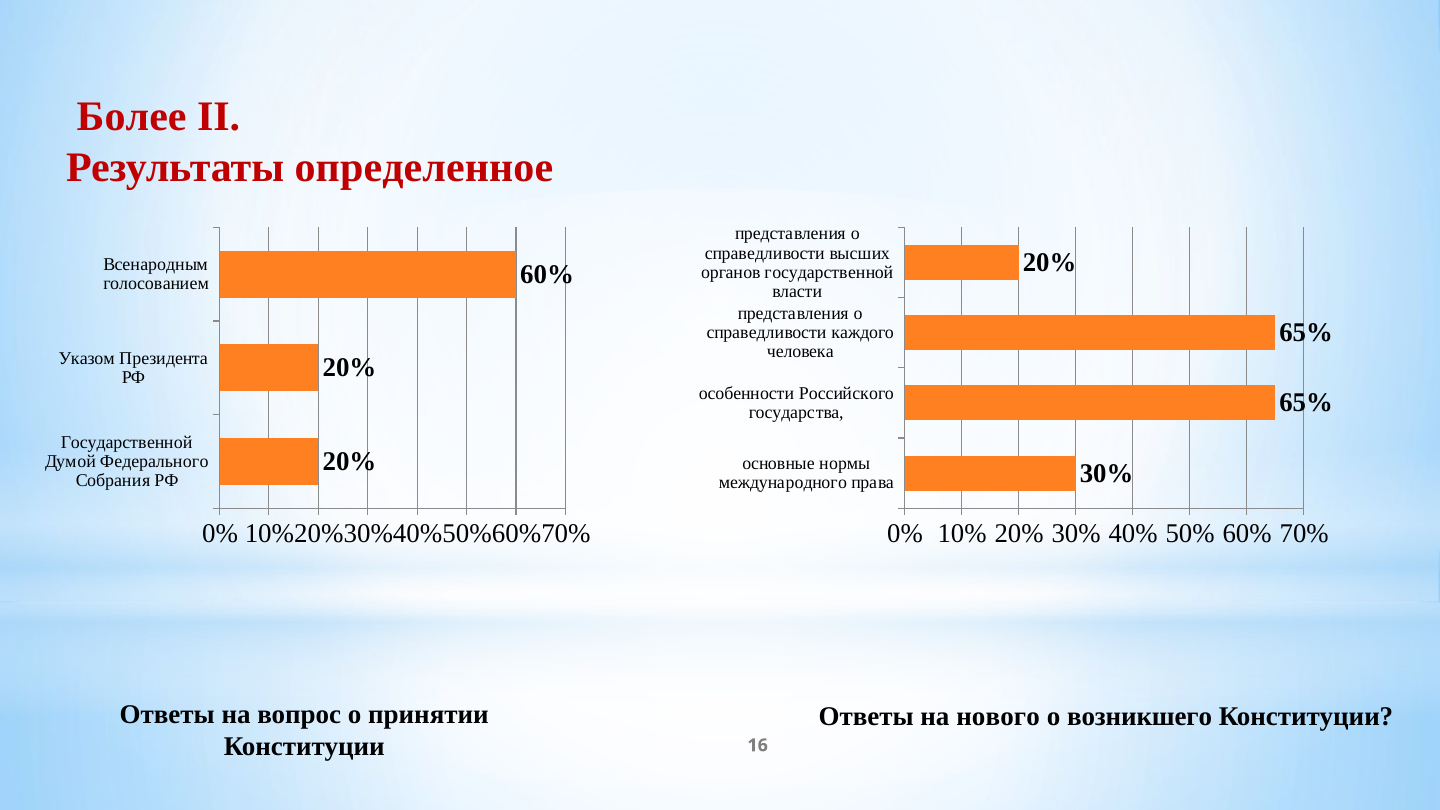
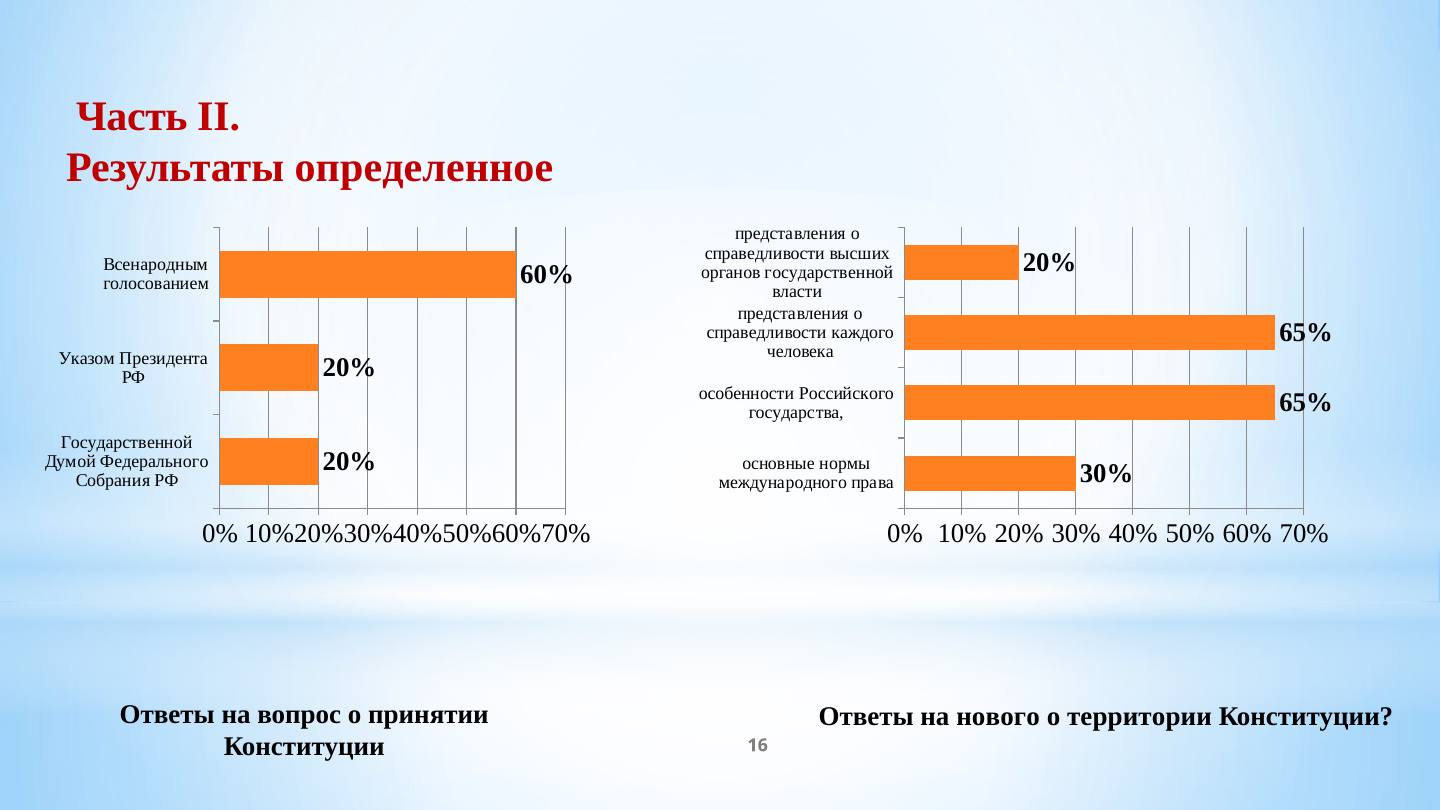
Более: Более -> Часть (132, 117)
возникшего: возникшего -> территории (1139, 717)
